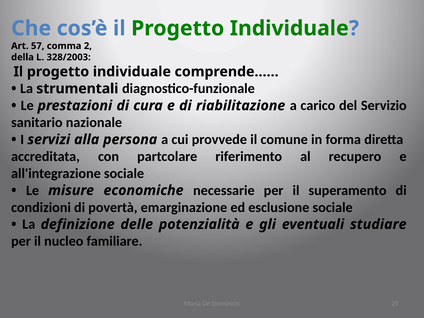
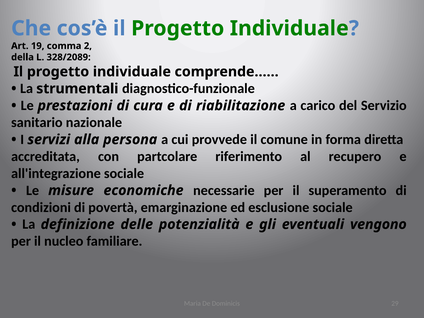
57: 57 -> 19 (38, 46)
328/2003: 328/2003 -> 328/2089 (69, 57)
studiare: studiare -> vengono (378, 224)
